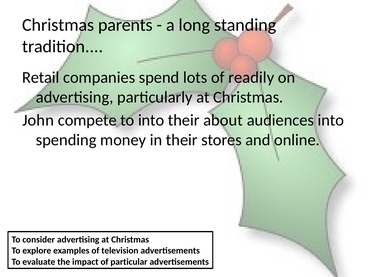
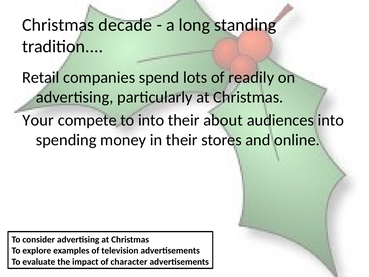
parents: parents -> decade (125, 25)
John: John -> Your (38, 120)
particular: particular -> character (129, 261)
